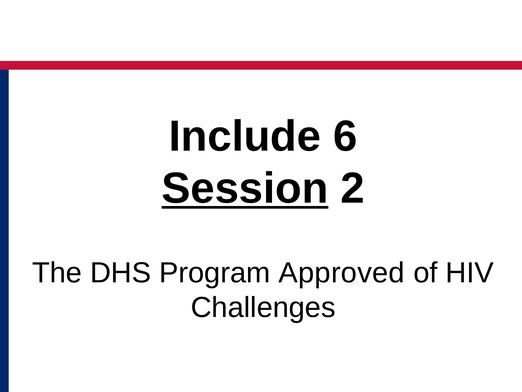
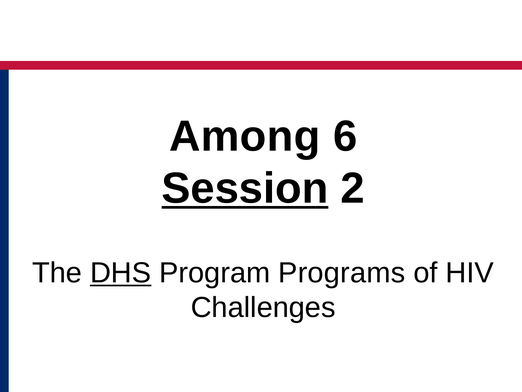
Include: Include -> Among (245, 136)
DHS underline: none -> present (121, 273)
Approved: Approved -> Programs (342, 273)
